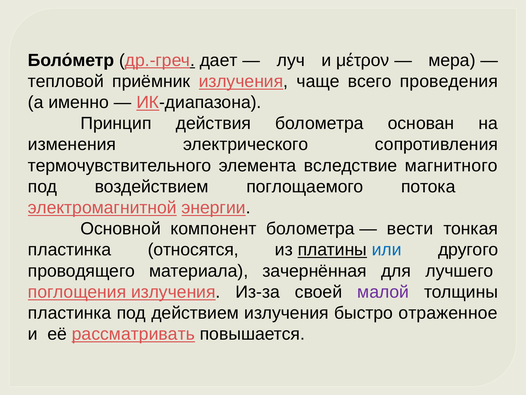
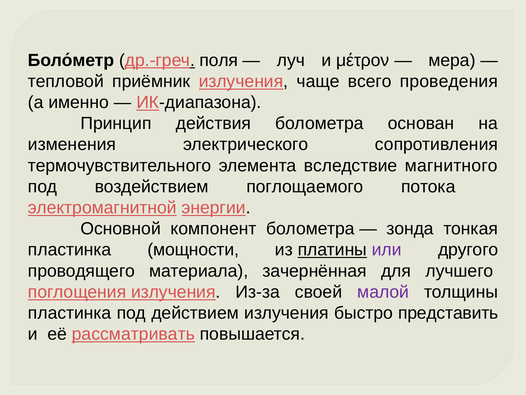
дает: дает -> поля (219, 60)
вести: вести -> зонда (410, 229)
относятся: относятся -> мощности (193, 250)
или colour: blue -> purple (387, 250)
отраженное: отраженное -> представить (448, 313)
